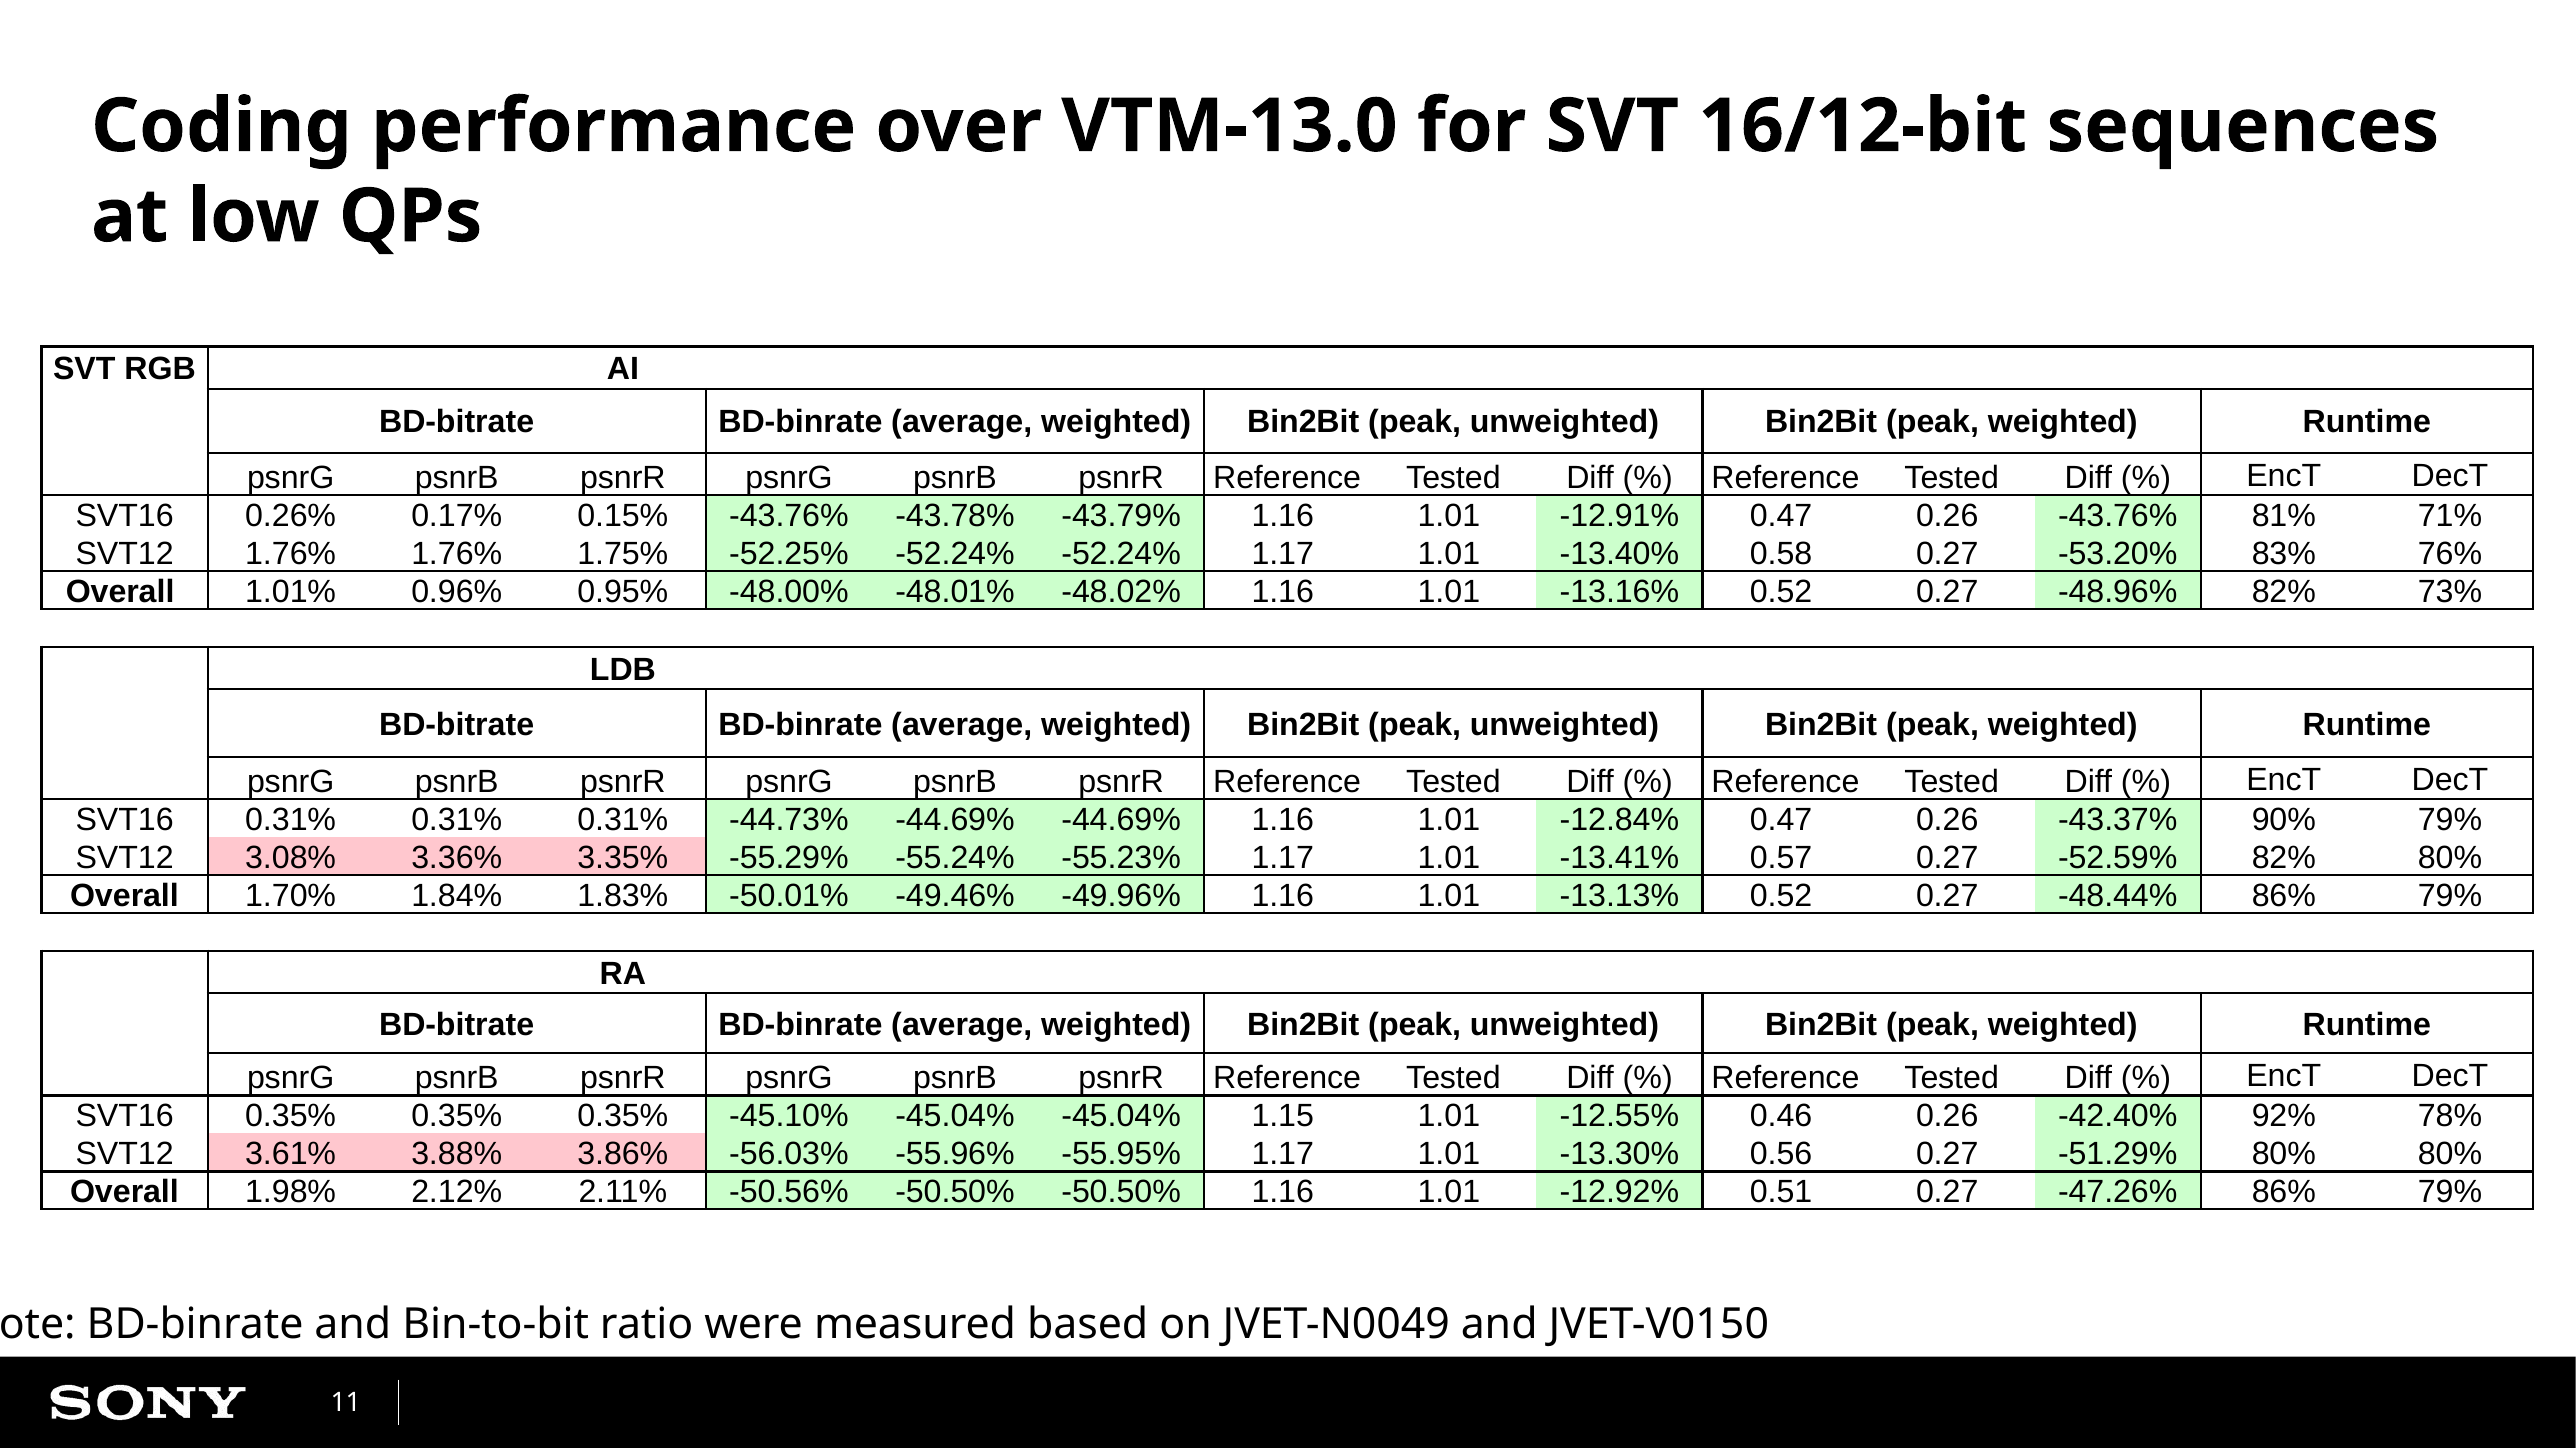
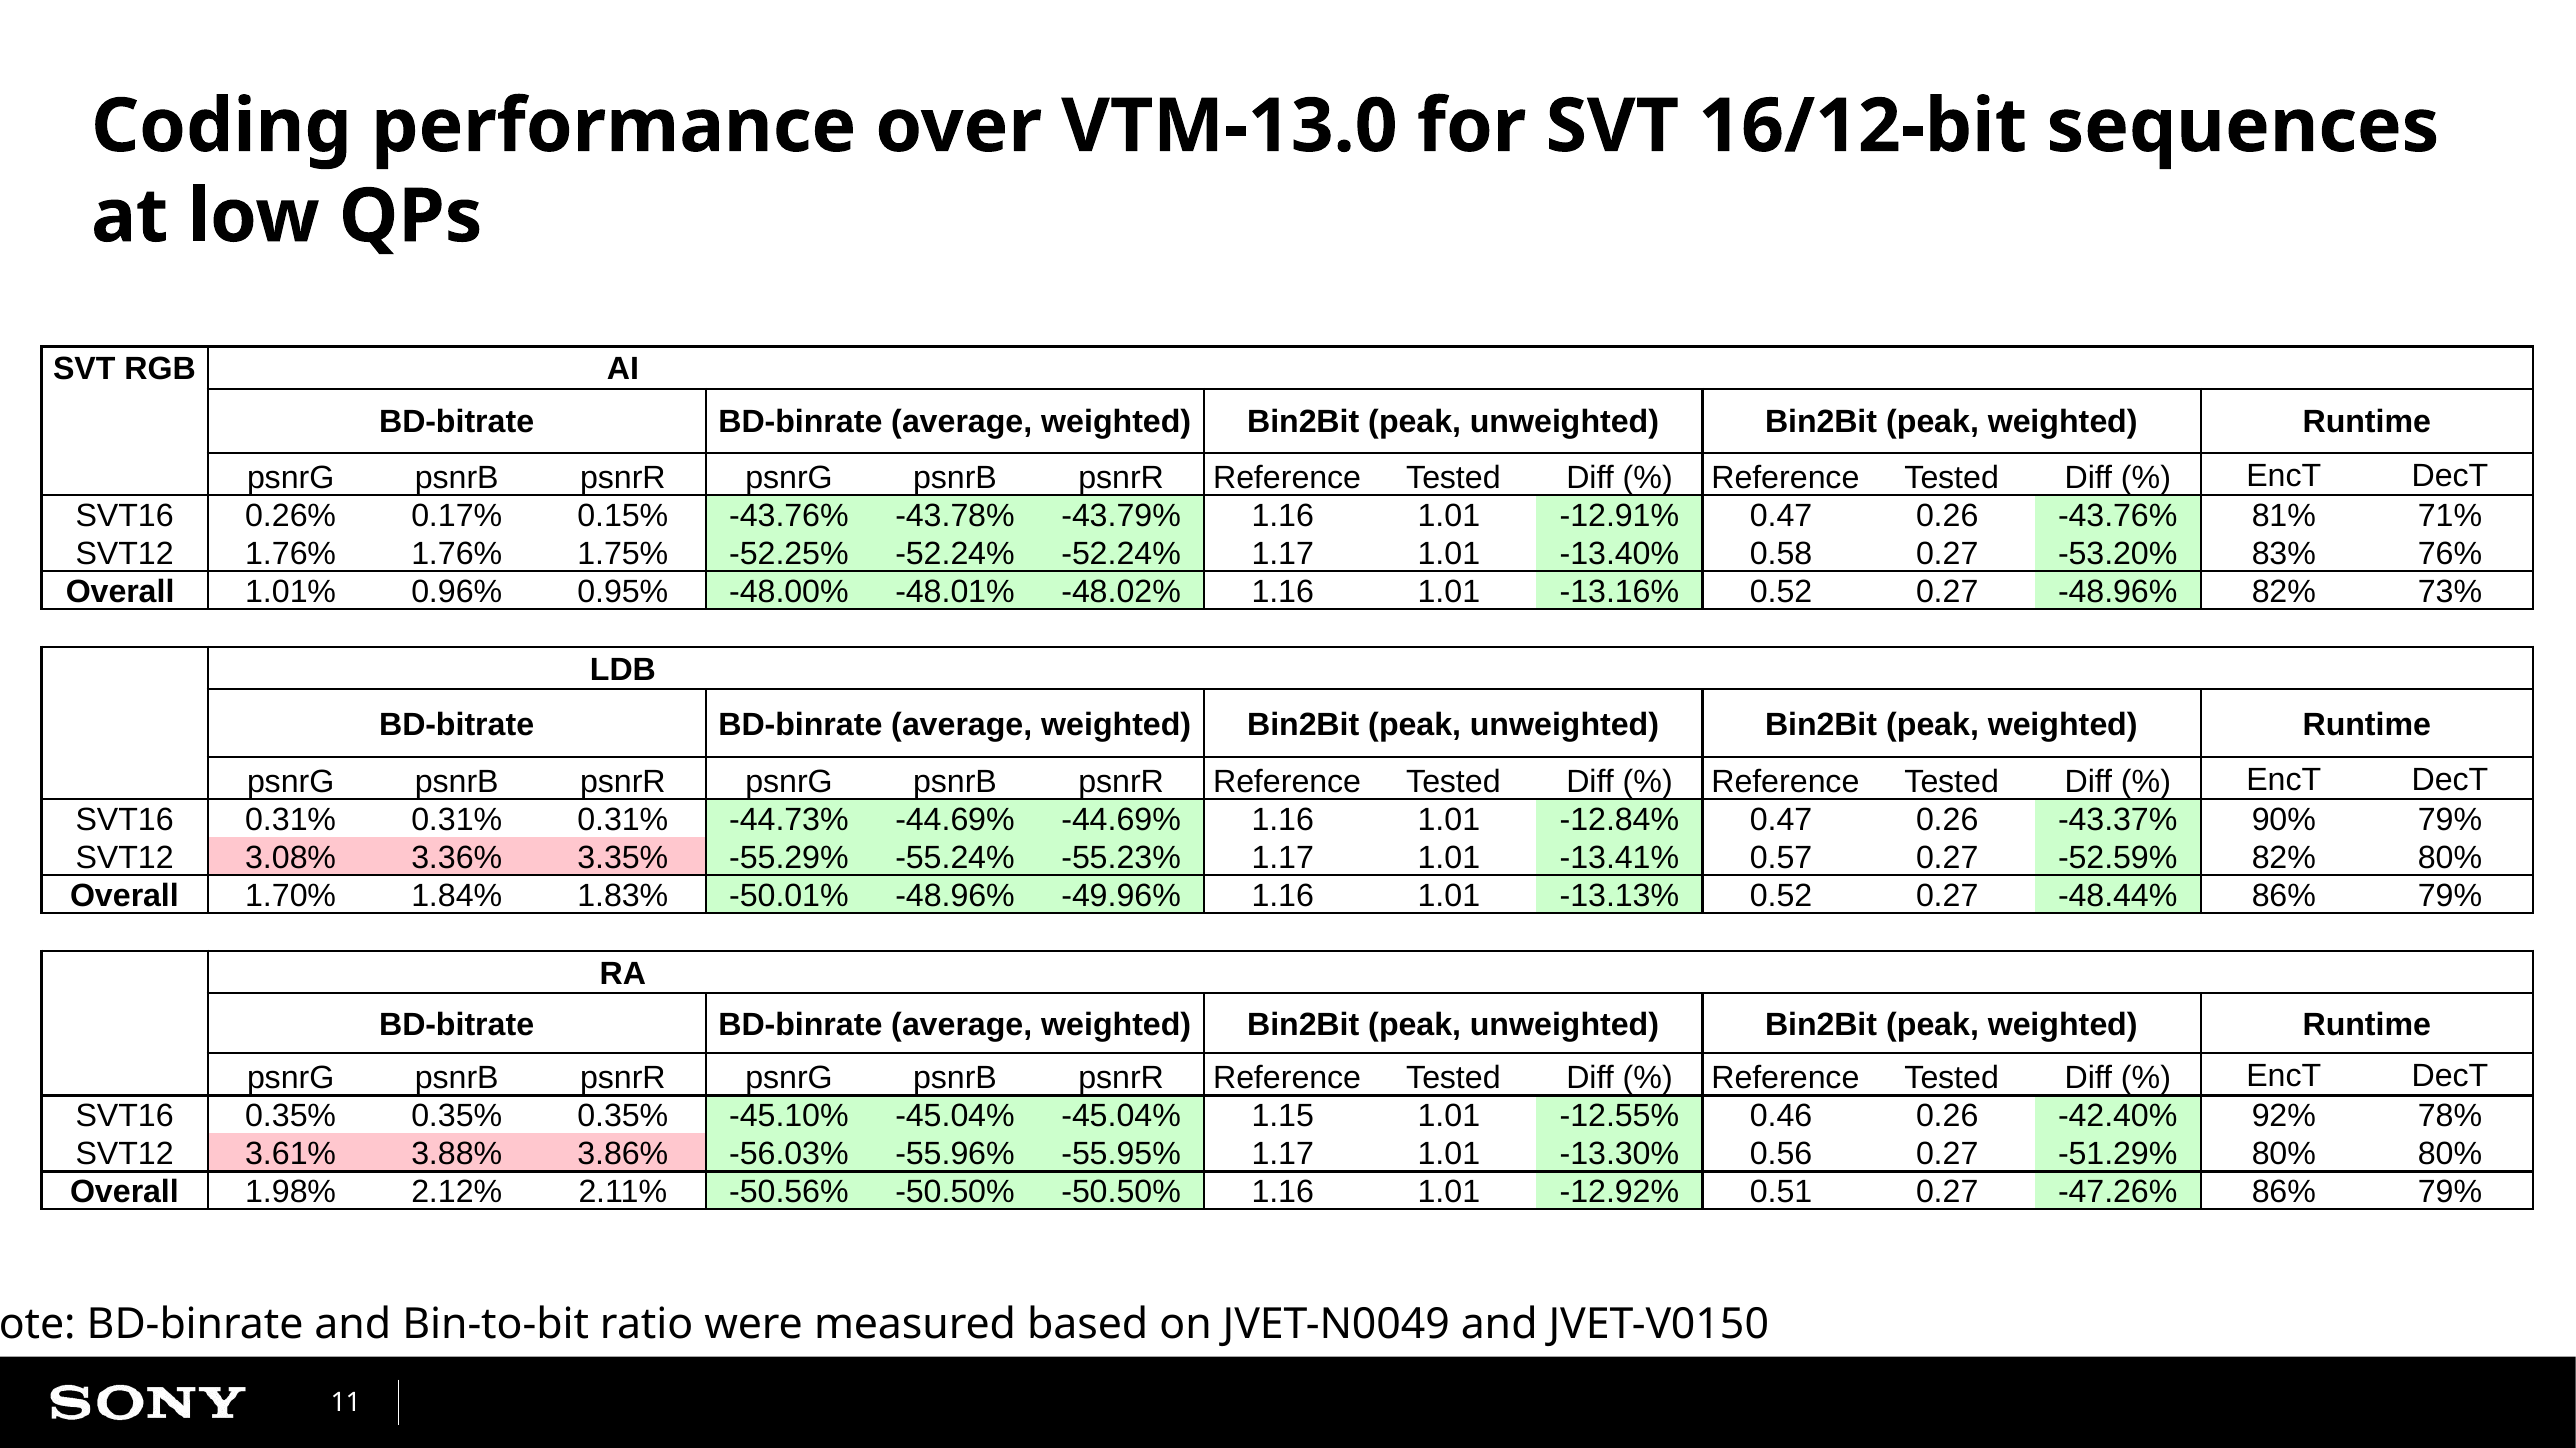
-50.01% -49.46%: -49.46% -> -48.96% (955, 895)
